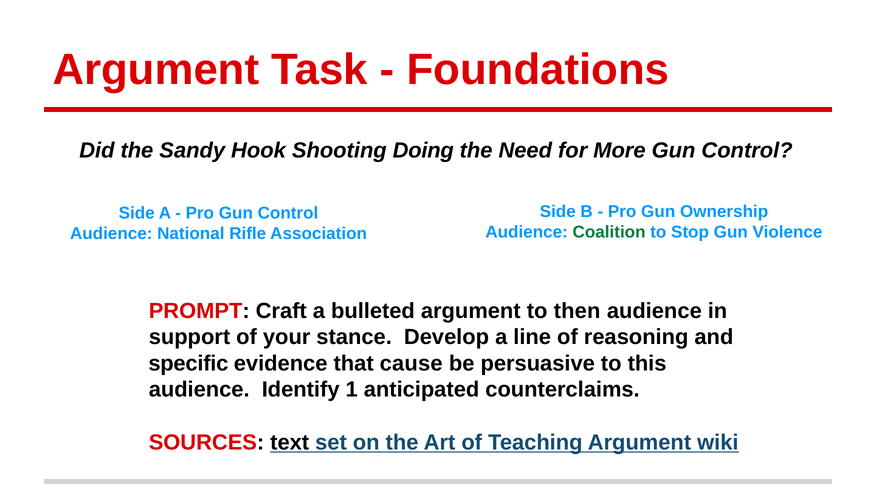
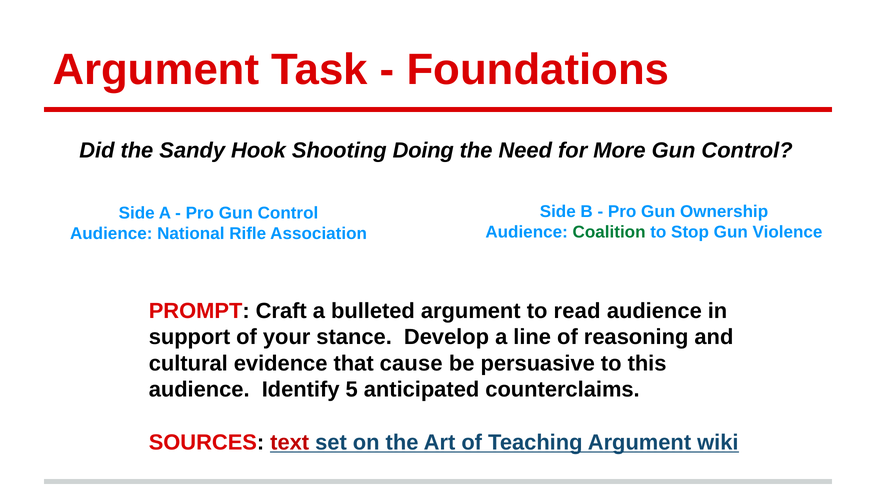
then: then -> read (577, 311)
specific: specific -> cultural (188, 363)
1: 1 -> 5 (352, 390)
text colour: black -> red (290, 442)
